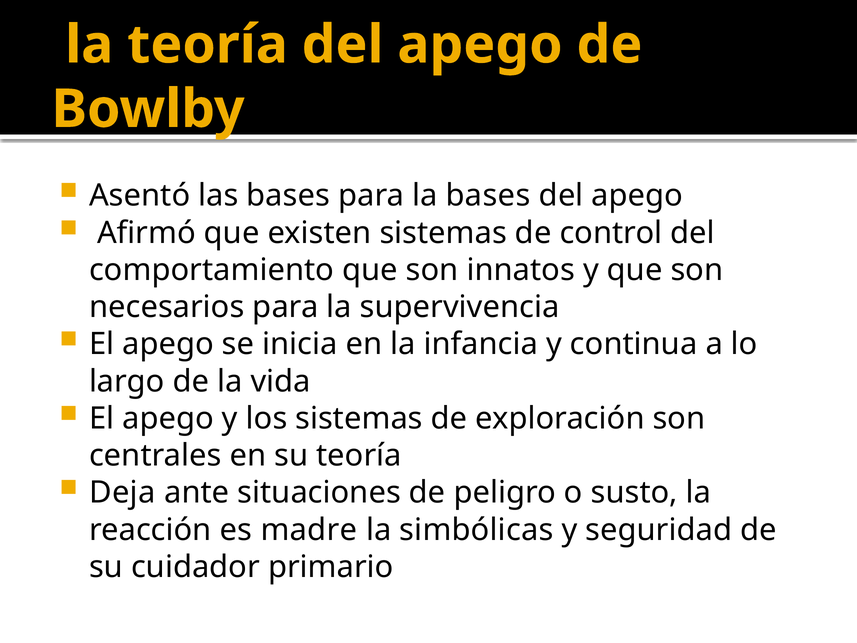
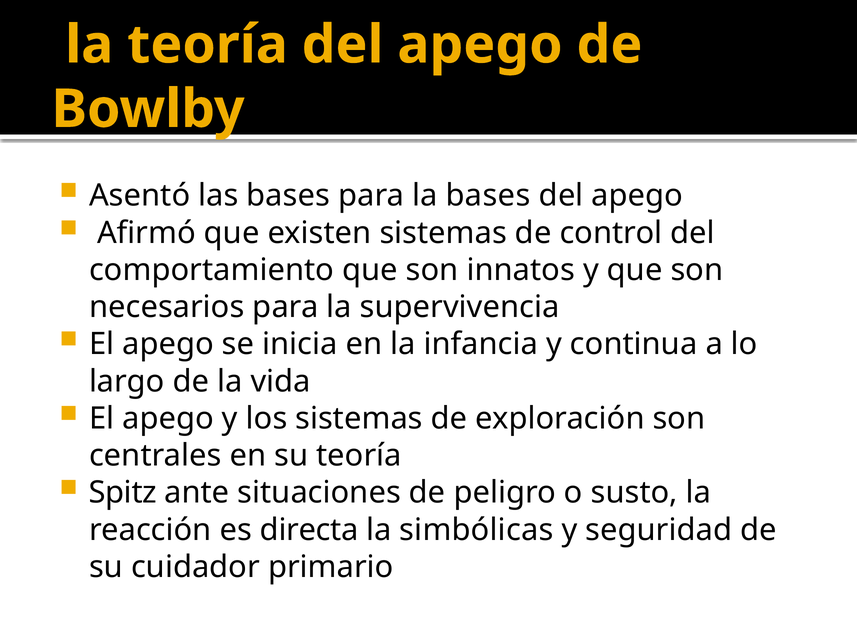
Deja: Deja -> Spitz (123, 493)
madre: madre -> directa (309, 530)
